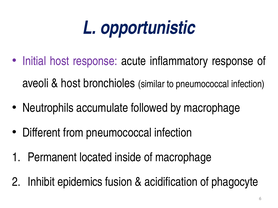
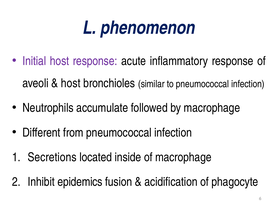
opportunistic: opportunistic -> phenomenon (148, 28)
Permanent: Permanent -> Secretions (52, 158)
